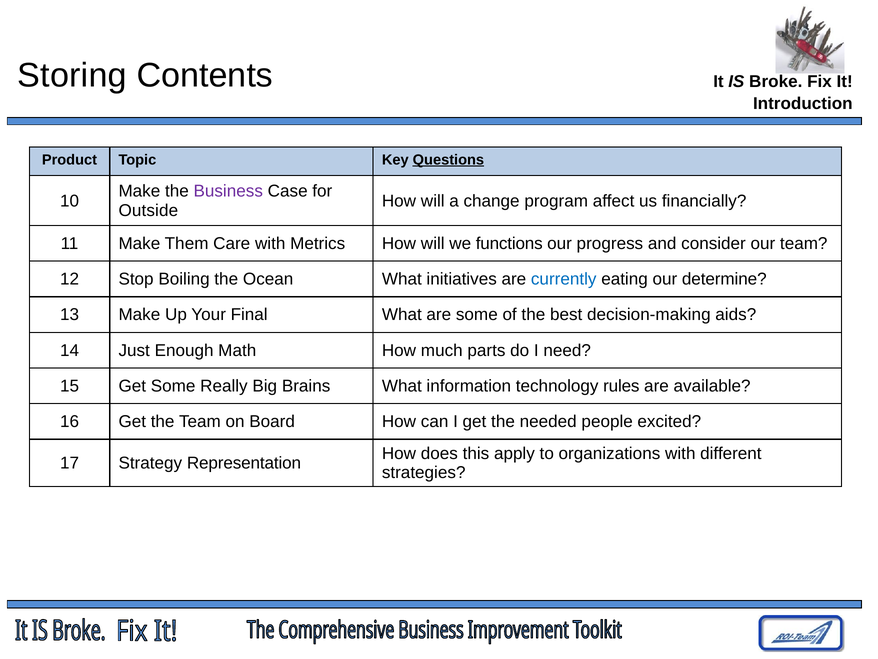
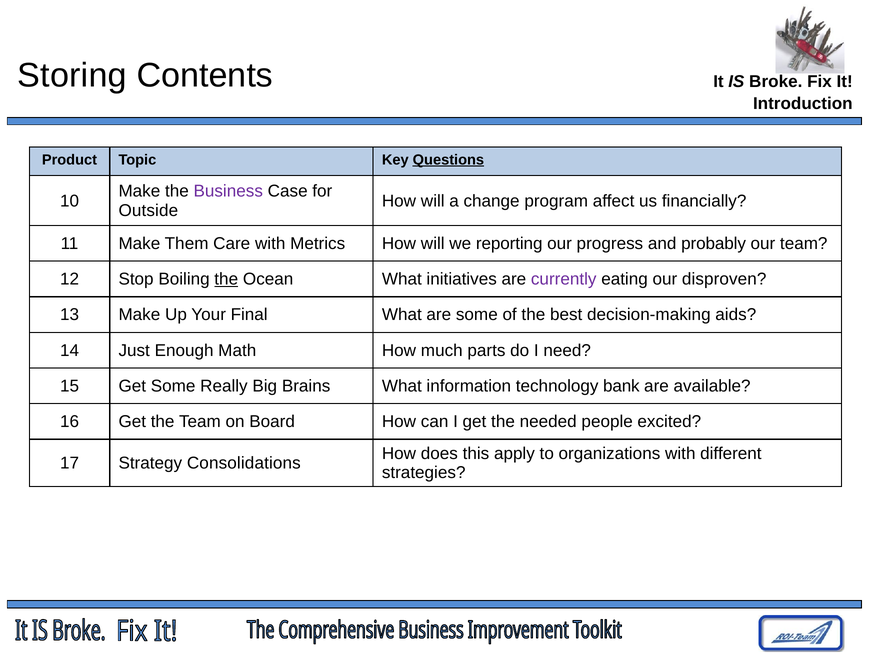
functions: functions -> reporting (509, 243)
consider: consider -> probably (714, 243)
the underline: none -> present (226, 279)
currently colour: blue -> purple (564, 279)
determine: determine -> disproven (724, 279)
rules: rules -> bank (621, 386)
Representation: Representation -> Consolidations (244, 463)
